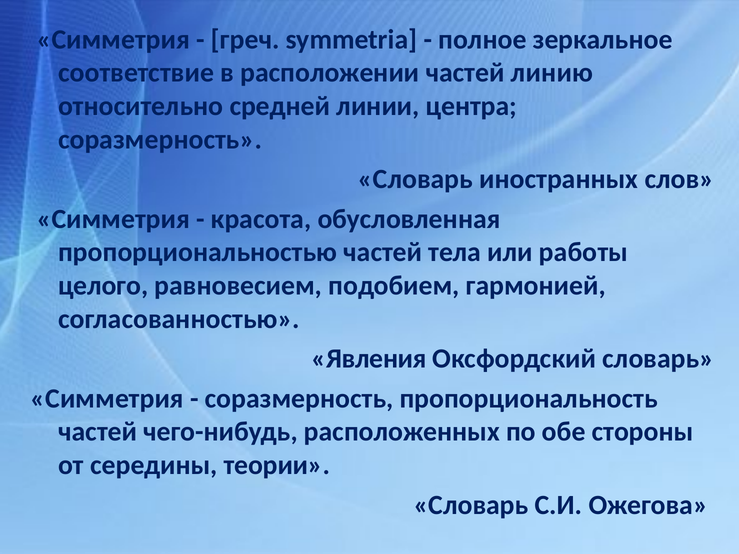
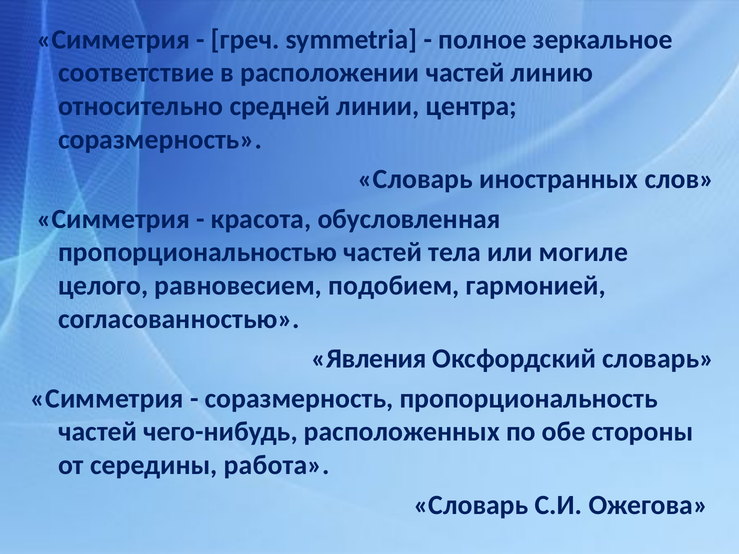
работы: работы -> могиле (583, 252)
теории: теории -> работа (277, 465)
